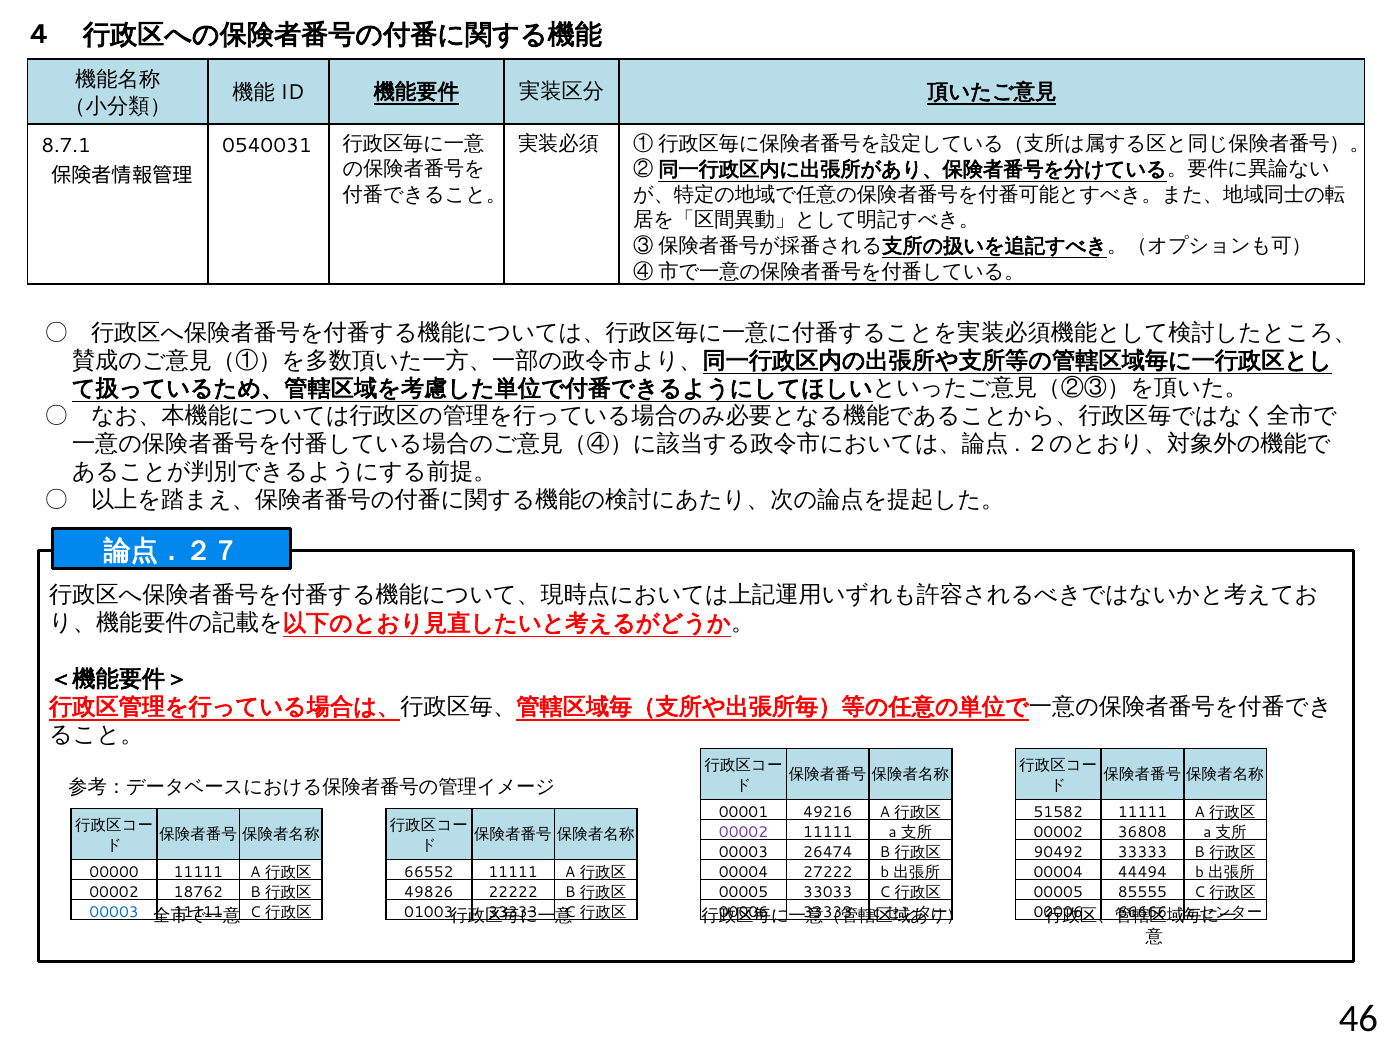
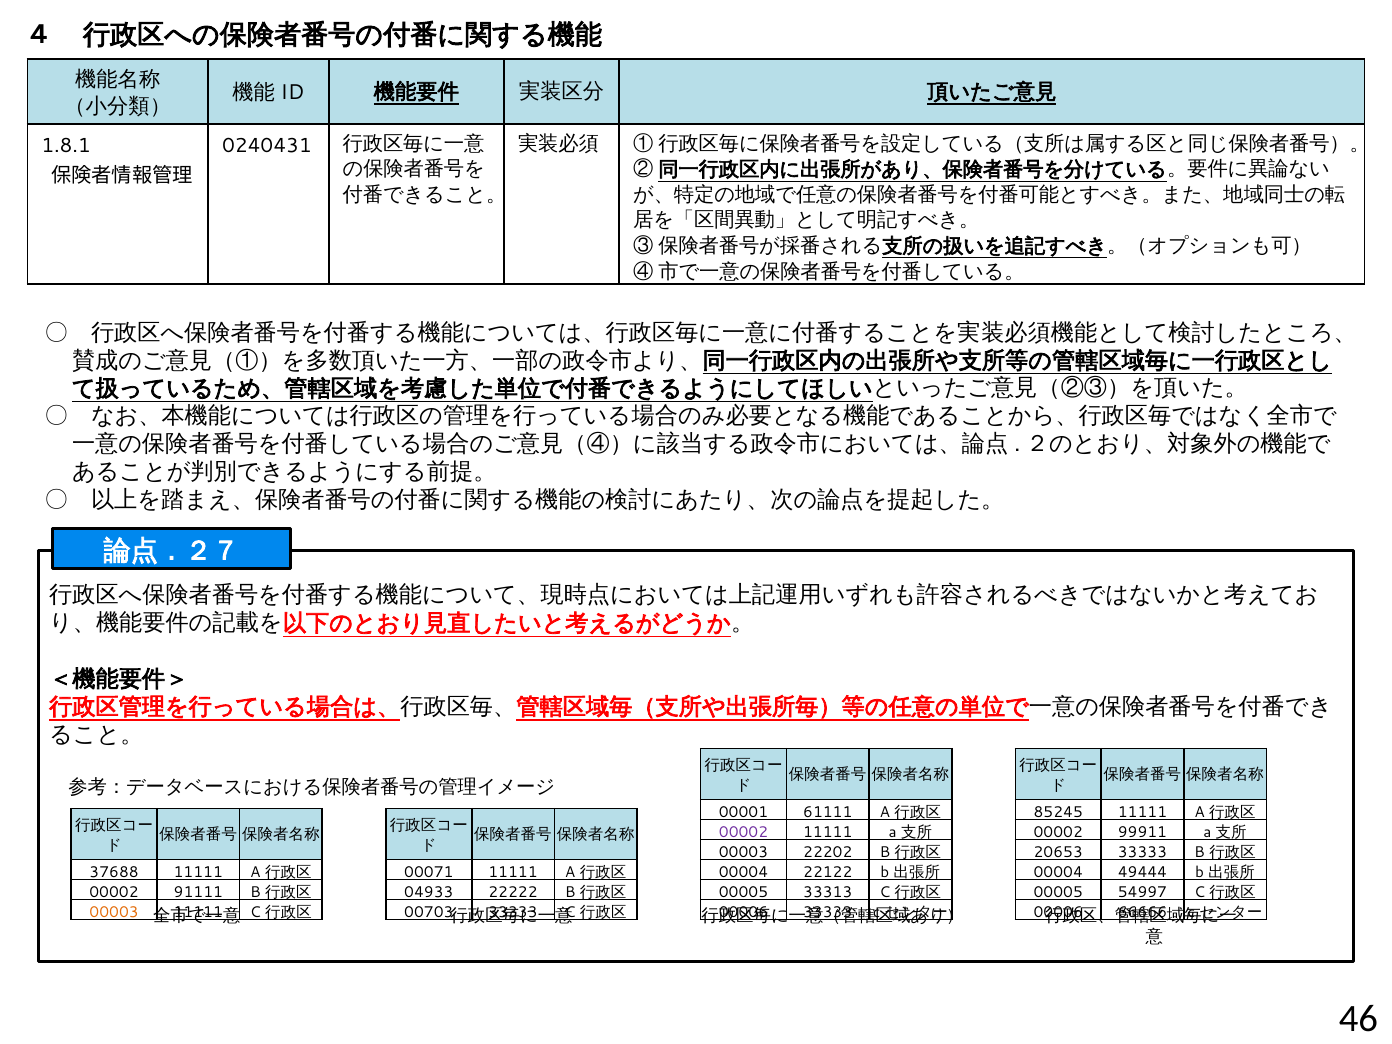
8.7.1: 8.7.1 -> 1.8.1 (66, 146)
0540031: 0540031 -> 0240431 (267, 146)
49216: 49216 -> 61111 (828, 813)
51582: 51582 -> 85245 (1058, 813)
36808: 36808 -> 99911 (1142, 833)
26474: 26474 -> 22202 (828, 853)
90492: 90492 -> 20653 (1058, 853)
00000: 00000 -> 37688 (114, 873)
66552: 66552 -> 00071 (429, 873)
27222: 27222 -> 22122 (828, 873)
44494: 44494 -> 49444 (1142, 873)
18762: 18762 -> 91111 (198, 893)
49826: 49826 -> 04933 (429, 893)
33033: 33033 -> 33313 (828, 893)
85555: 85555 -> 54997 (1142, 893)
00003 colour: blue -> orange (114, 913)
01003: 01003 -> 00703 (429, 913)
